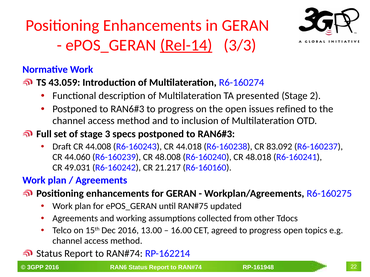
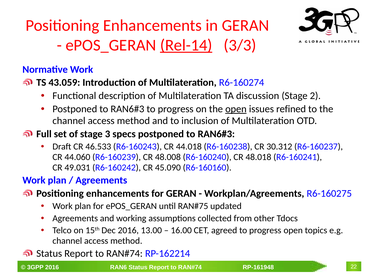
presented: presented -> discussion (258, 96)
open underline: none -> present (236, 109)
44.008: 44.008 -> 46.533 (98, 147)
83.092: 83.092 -> 30.312 (279, 147)
21.217: 21.217 -> 45.090 (168, 168)
